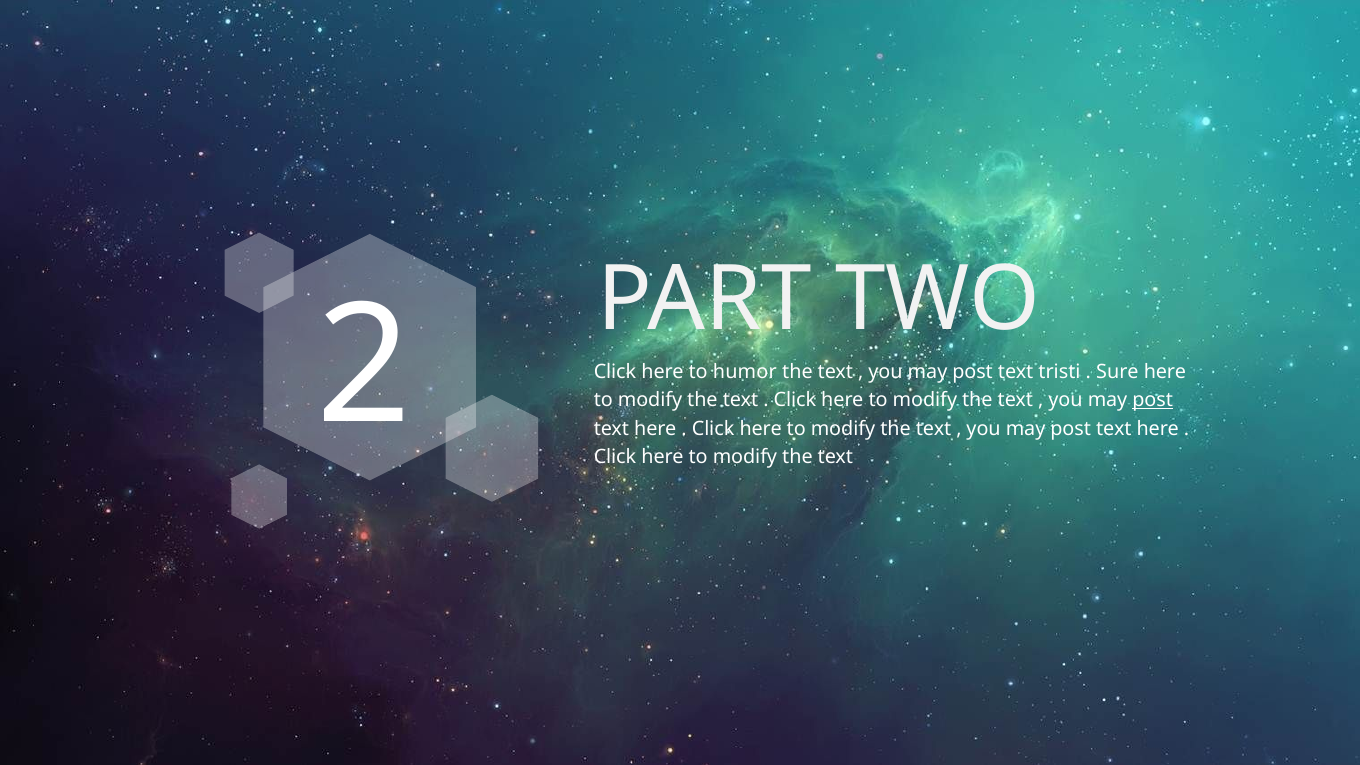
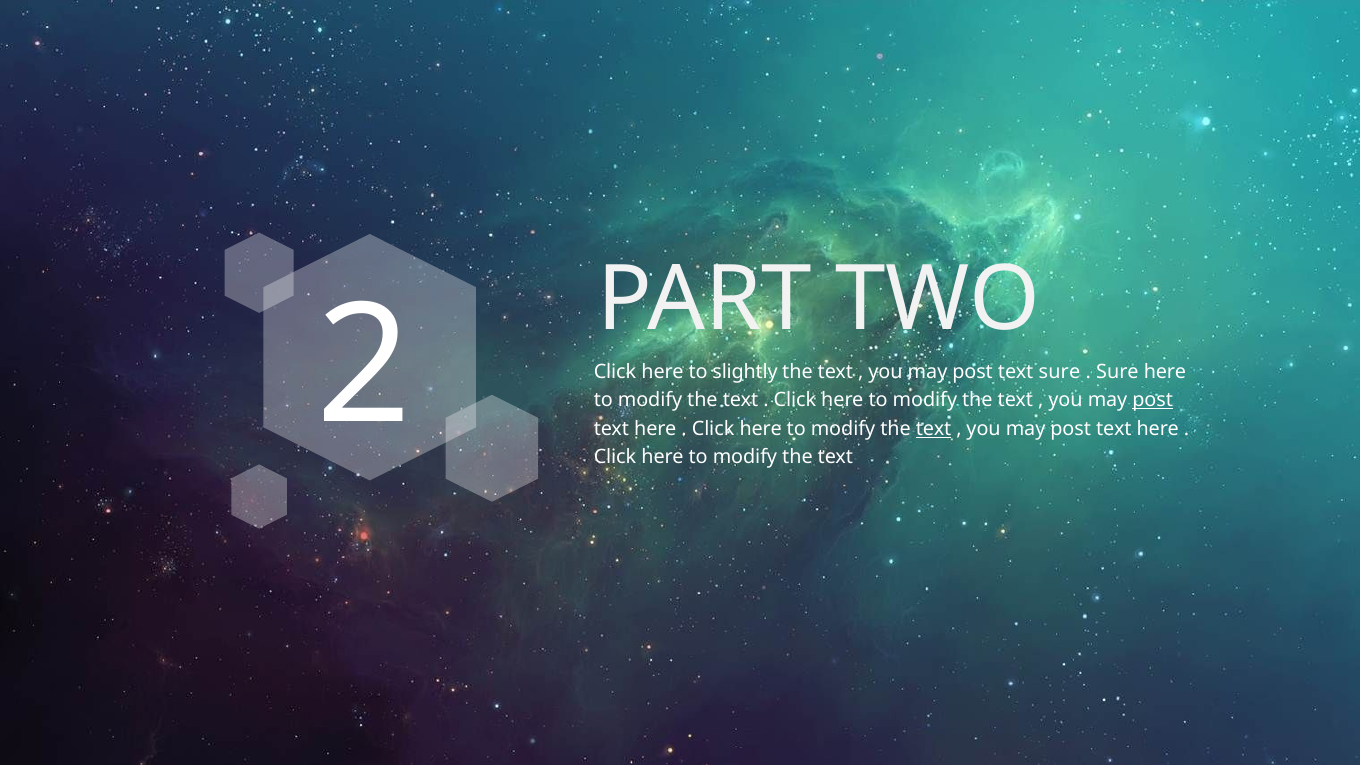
humor: humor -> slightly (745, 372)
text tristi: tristi -> sure (1059, 372)
text underline: none -> present (934, 429)
